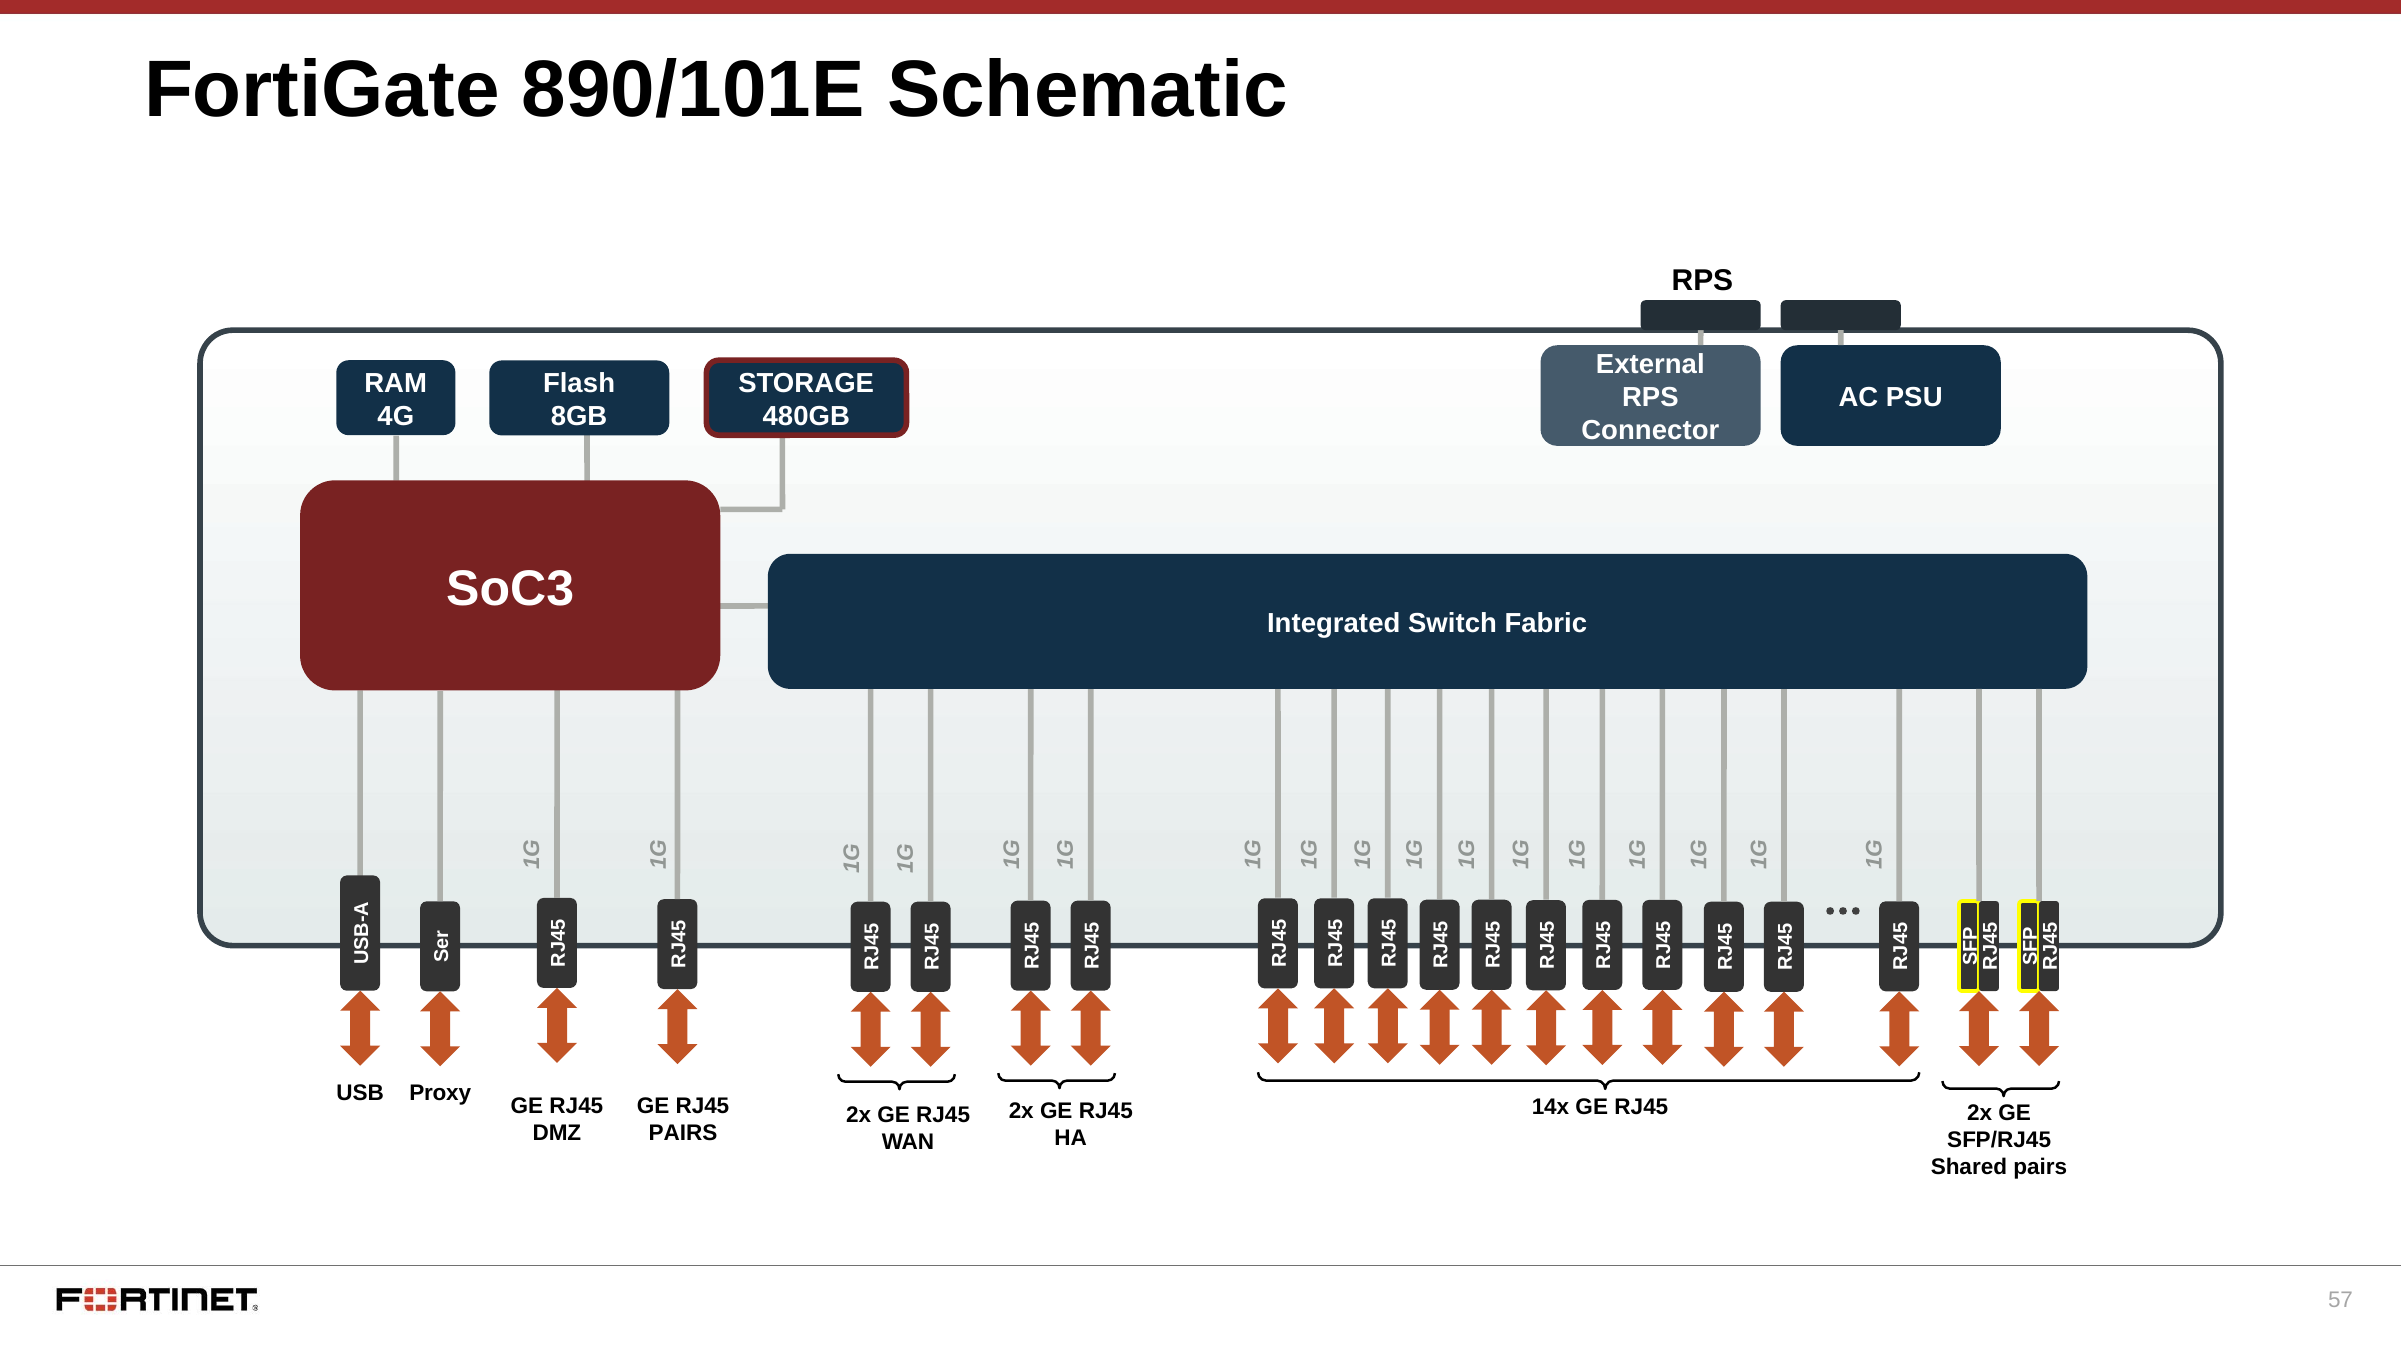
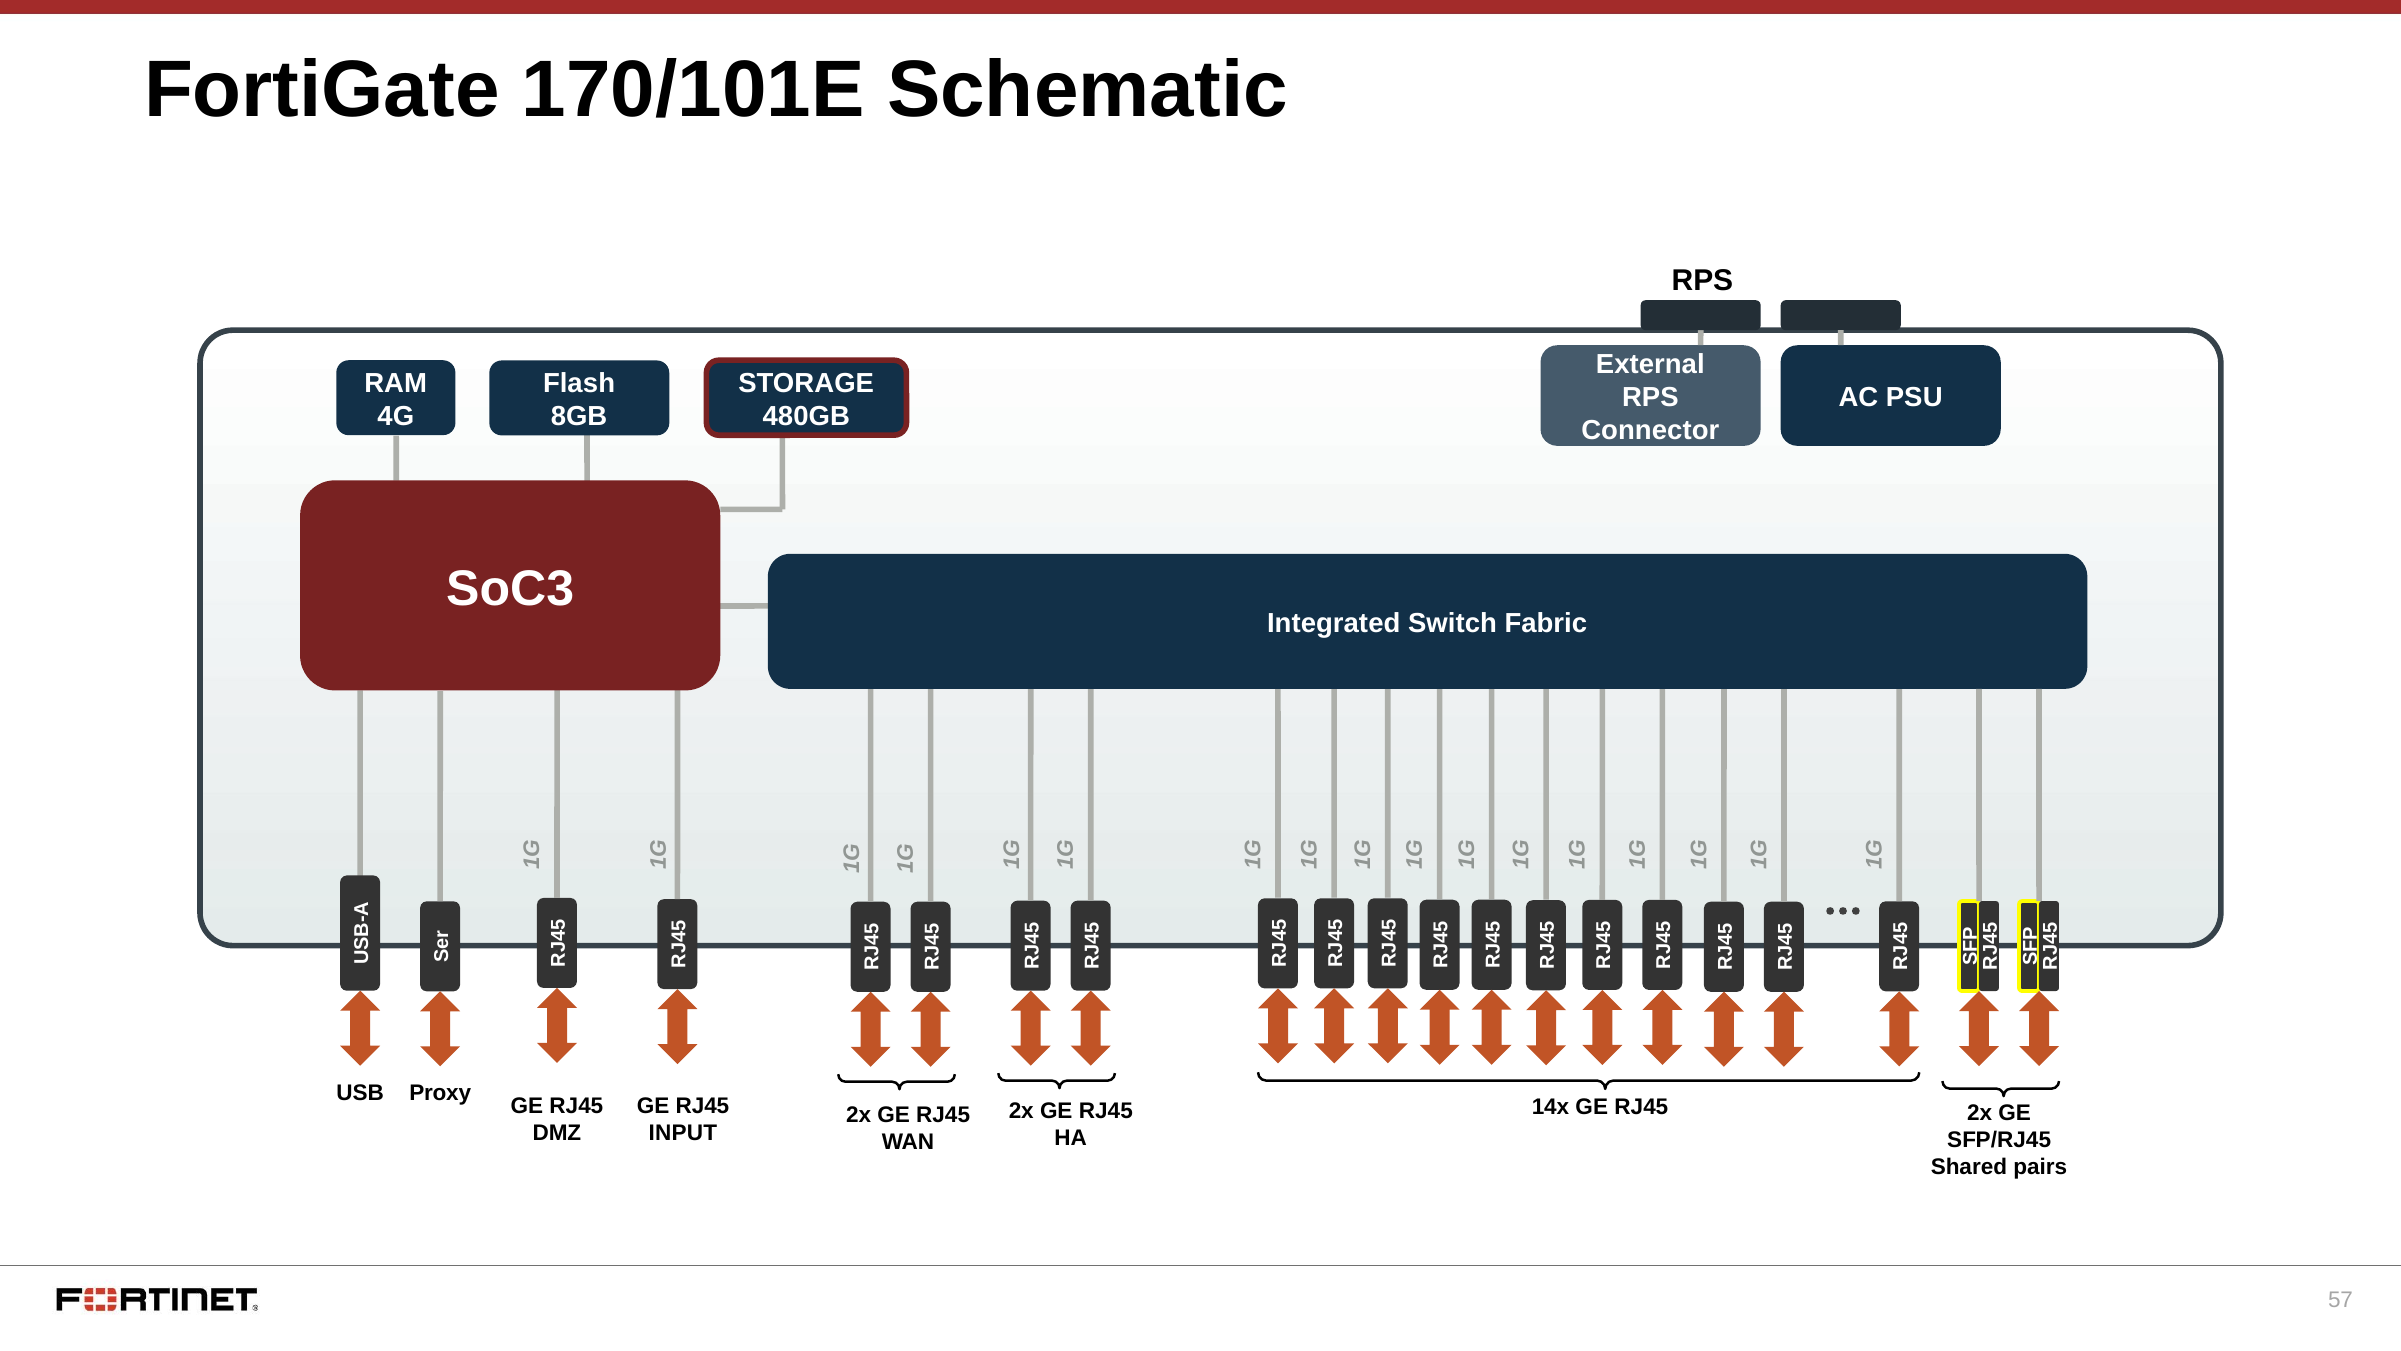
890/101E: 890/101E -> 170/101E (693, 90)
PAIRS: PAIRS -> INPUT (683, 1133)
